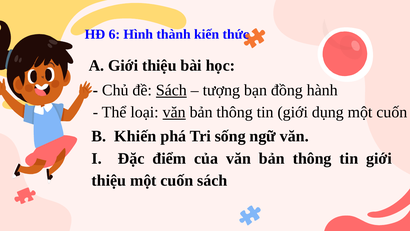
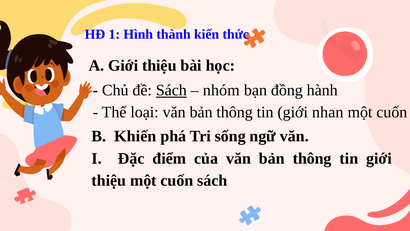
6: 6 -> 1 (114, 34)
tượng: tượng -> nhóm (221, 90)
văn underline: present -> none (174, 112)
dụng: dụng -> nhan (328, 112)
